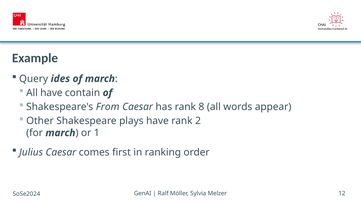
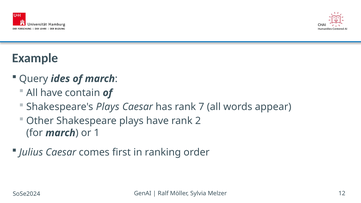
Shakespeare's From: From -> Plays (108, 107)
8: 8 -> 7 (201, 107)
